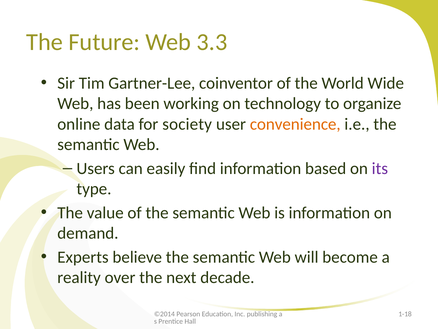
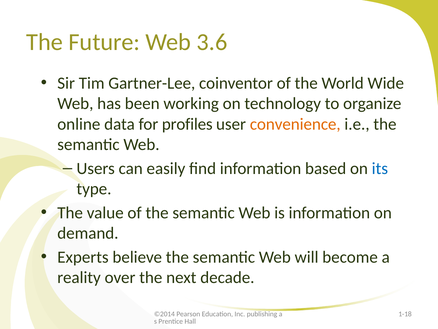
3.3: 3.3 -> 3.6 (212, 42)
society: society -> profiles (187, 124)
its colour: purple -> blue (380, 168)
